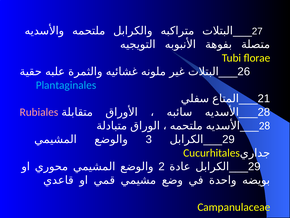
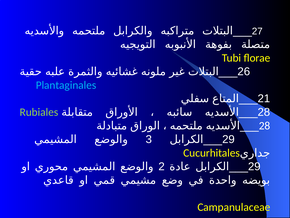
Rubiales colour: pink -> light green (39, 112)
